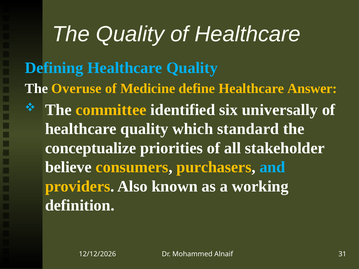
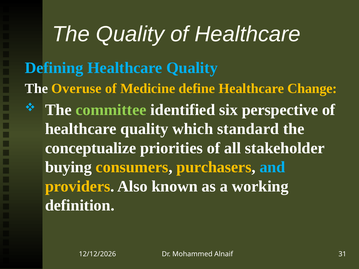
Answer: Answer -> Change (312, 89)
committee colour: yellow -> light green (111, 110)
universally: universally -> perspective (280, 110)
believe: believe -> buying (68, 167)
